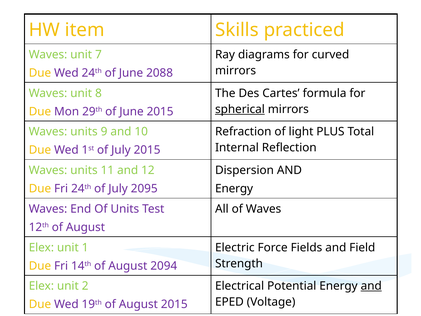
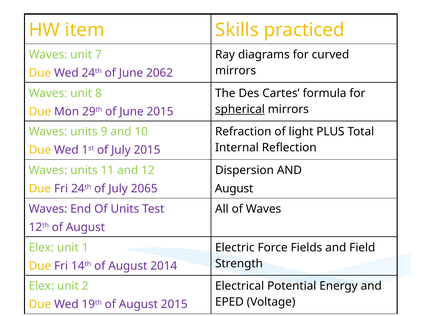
2088: 2088 -> 2062 (160, 73)
2095: 2095 -> 2065 (144, 189)
Energy: Energy -> August (234, 189)
2094: 2094 -> 2014 (164, 266)
and underline: present -> none (371, 286)
